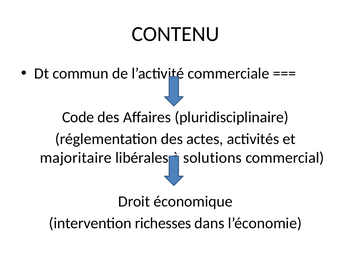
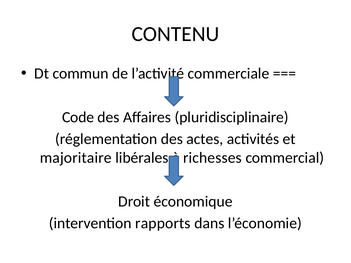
solutions: solutions -> richesses (212, 158)
richesses: richesses -> rapports (163, 224)
